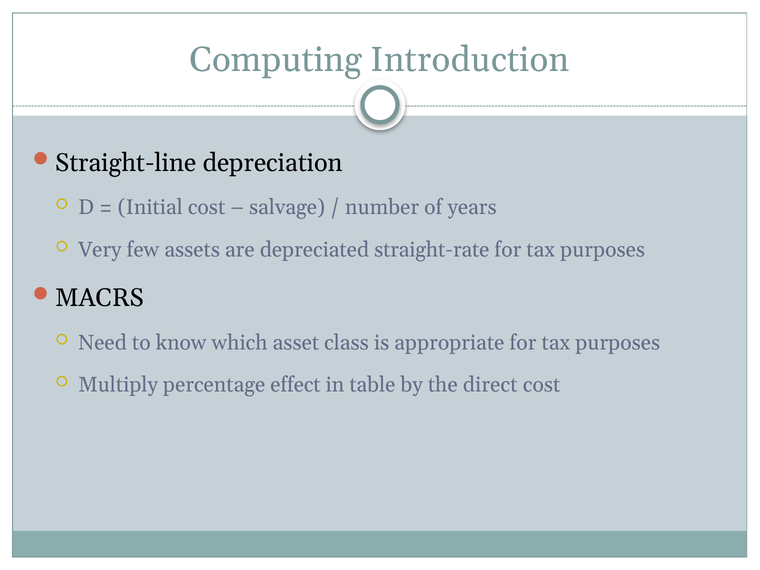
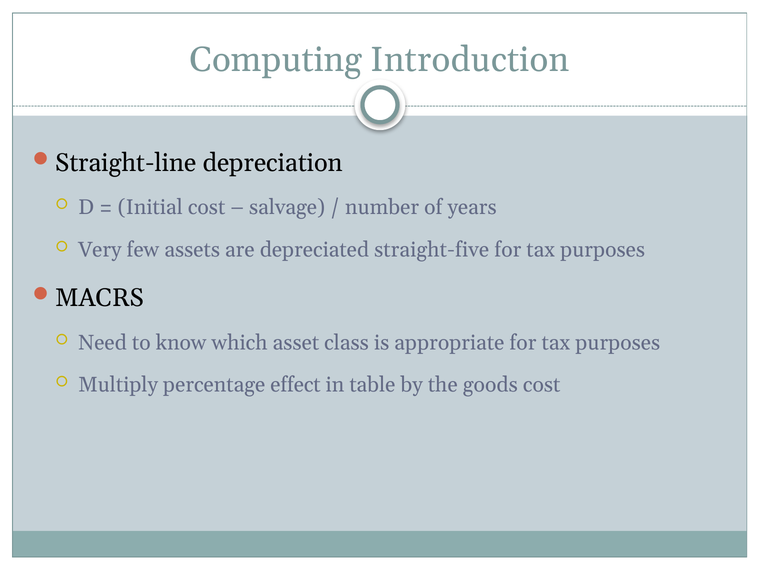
straight-rate: straight-rate -> straight-five (432, 250)
direct: direct -> goods (490, 385)
